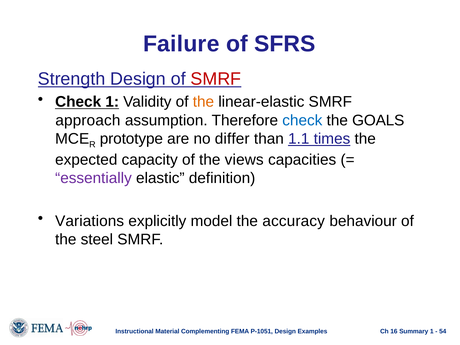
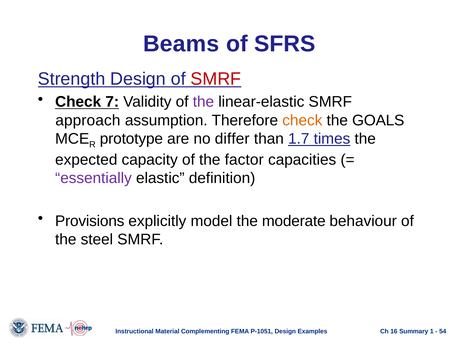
Failure: Failure -> Beams (181, 44)
Check 1: 1 -> 7 (112, 102)
the colour: orange -> purple (203, 102)
check colour: blue -> orange (302, 120)
1.1: 1.1 -> 1.7 (299, 139)
views: views -> factor (244, 160)
Variations: Variations -> Provisions (90, 221)
accuracy: accuracy -> moderate (294, 221)
